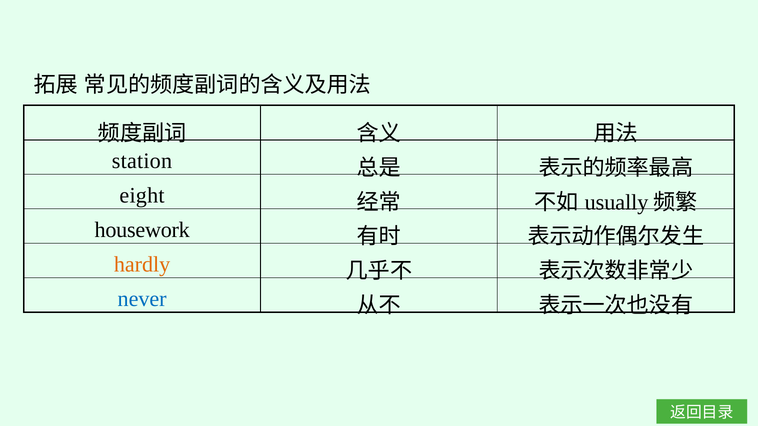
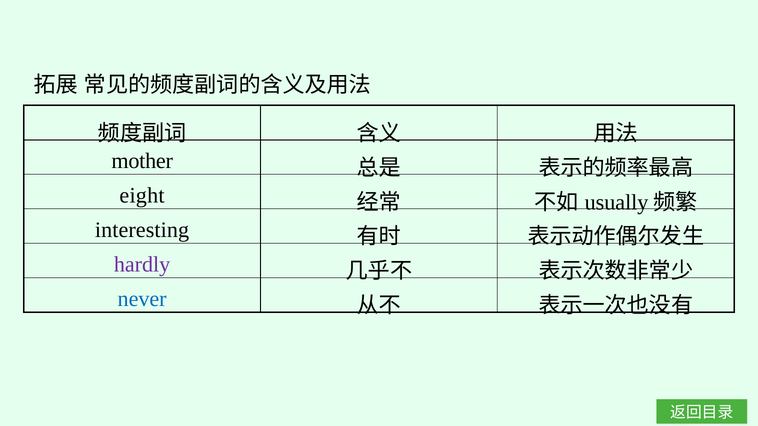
station: station -> mother (142, 161)
housework: housework -> interesting (142, 230)
hardly colour: orange -> purple (142, 265)
